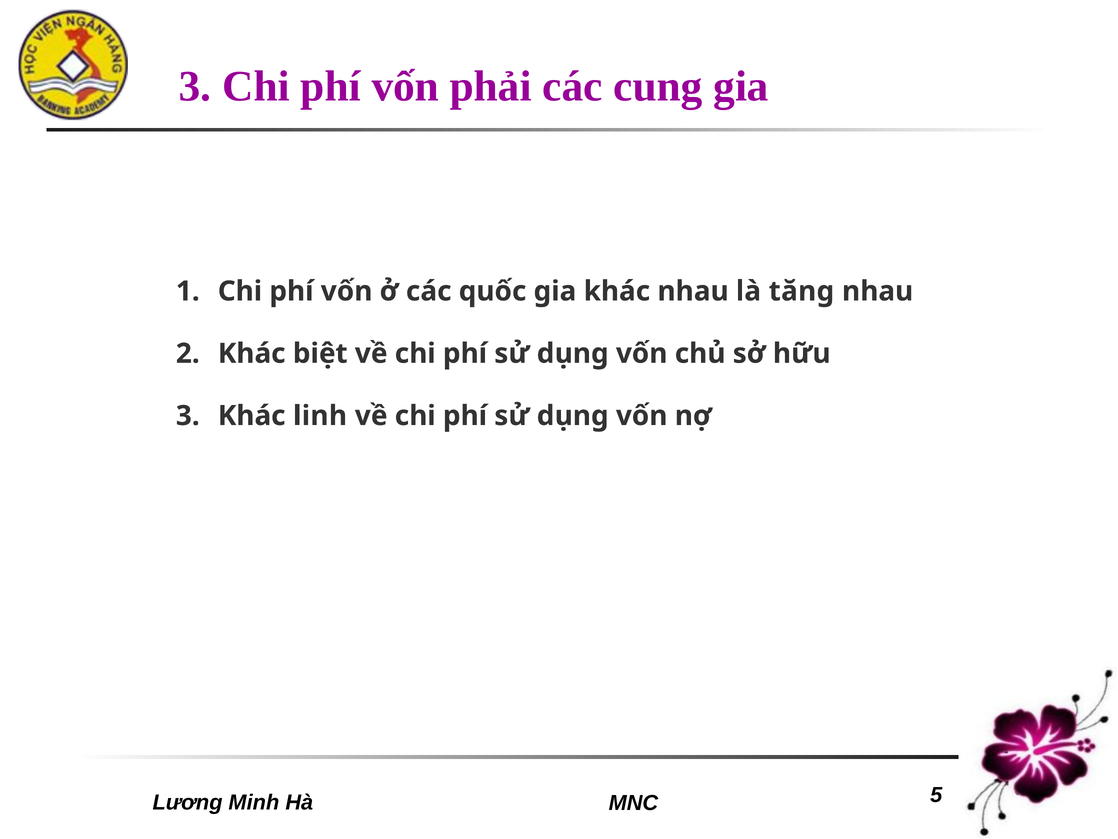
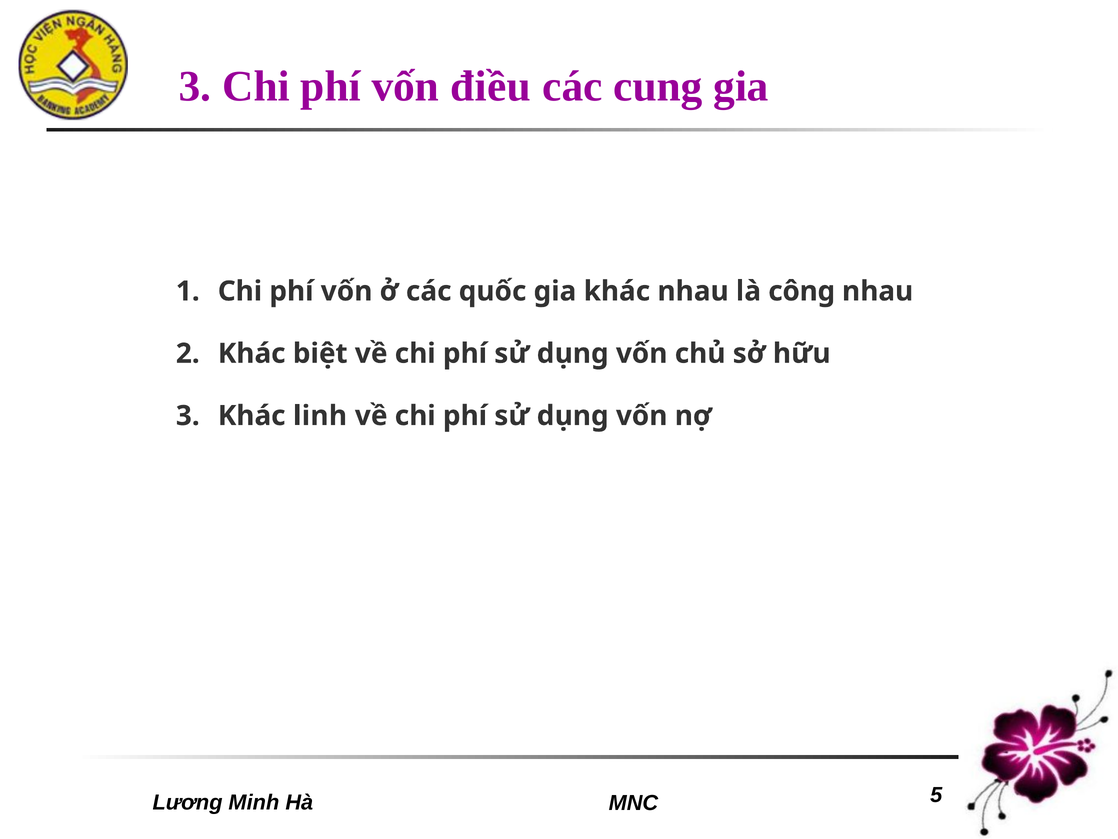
phải: phải -> điều (490, 86)
tăng: tăng -> công (802, 291)
